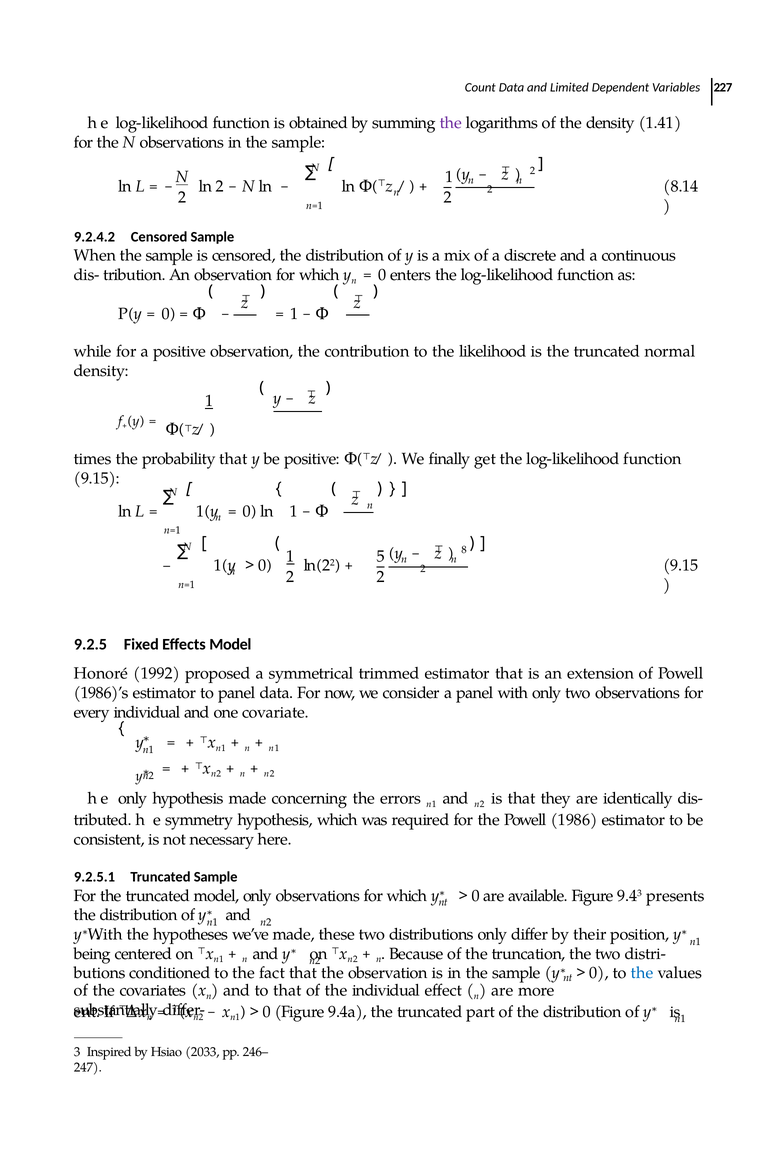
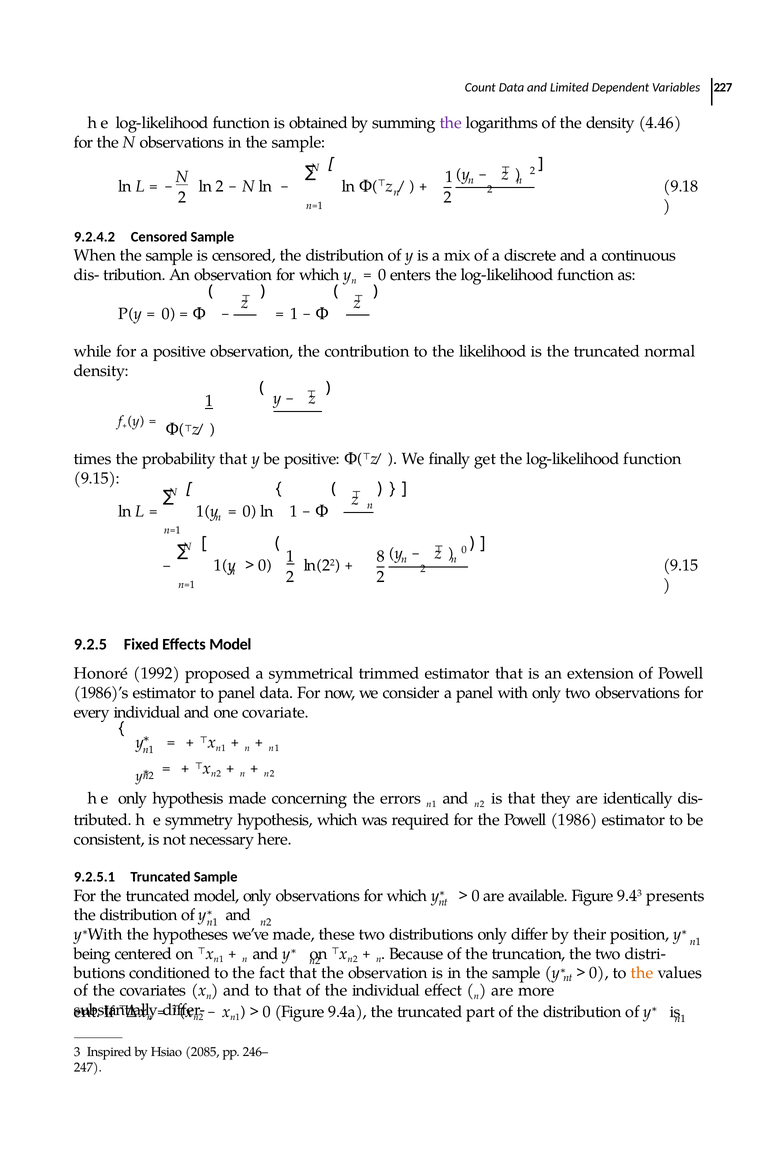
1.41: 1.41 -> 4.46 (660, 123)
8.14: 8.14 -> 9.18 (681, 186)
8: 8 -> 0 (464, 550)
5: 5 -> 8 (381, 556)
the colour: blue -> orange (642, 973)
2033: 2033 -> 2085 (202, 1052)
